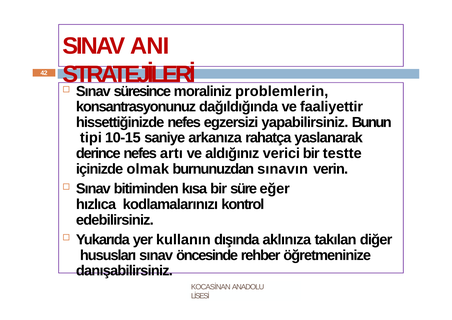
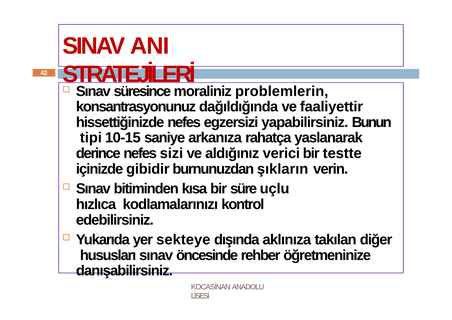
artı: artı -> sizi (172, 153)
olmak: olmak -> gibidir (148, 169)
sınavın: sınavın -> şıkların (283, 169)
eğer: eğer -> uçlu (275, 188)
kullanın: kullanın -> sekteye (183, 239)
